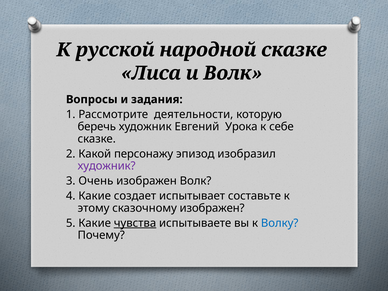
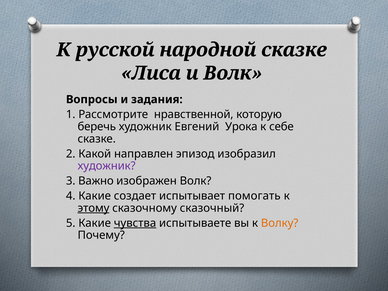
деятельности: деятельности -> нравственной (194, 114)
персонажу: персонажу -> направлен (144, 154)
Очень: Очень -> Важно (96, 181)
составьте: составьте -> помогать (254, 196)
этому underline: none -> present (94, 208)
сказочному изображен: изображен -> сказочный (212, 208)
Волку colour: blue -> orange (280, 223)
